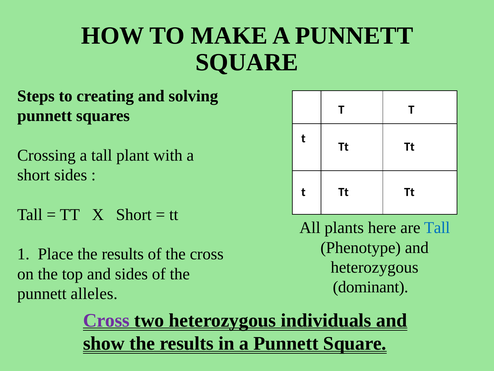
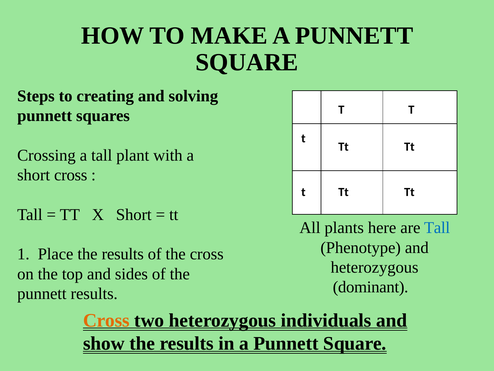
short sides: sides -> cross (71, 175)
punnett alleles: alleles -> results (94, 293)
Cross colour: purple -> orange (106, 320)
